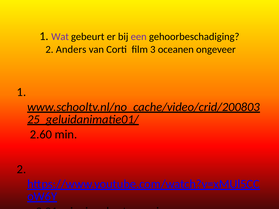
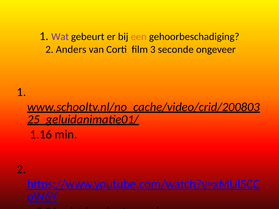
een colour: purple -> orange (139, 37)
oceanen: oceanen -> seconde (176, 50)
2.60: 2.60 -> 1.16 (41, 135)
